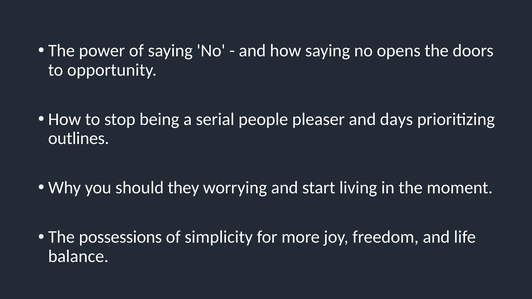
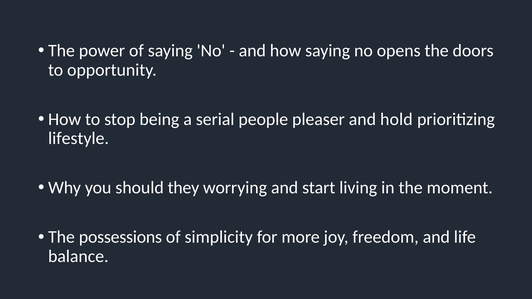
days: days -> hold (396, 119)
outlines: outlines -> lifestyle (79, 139)
